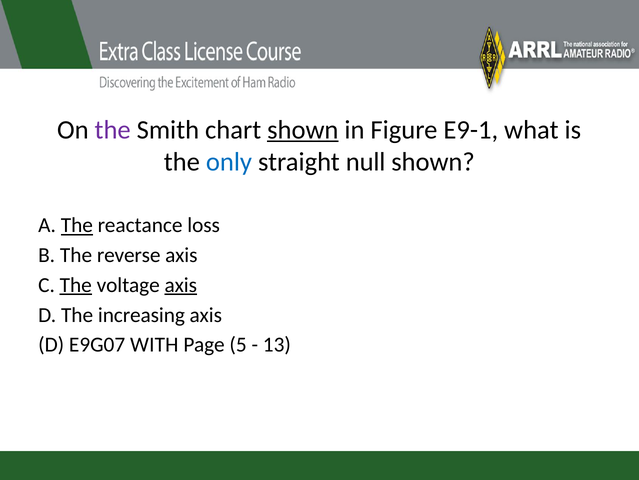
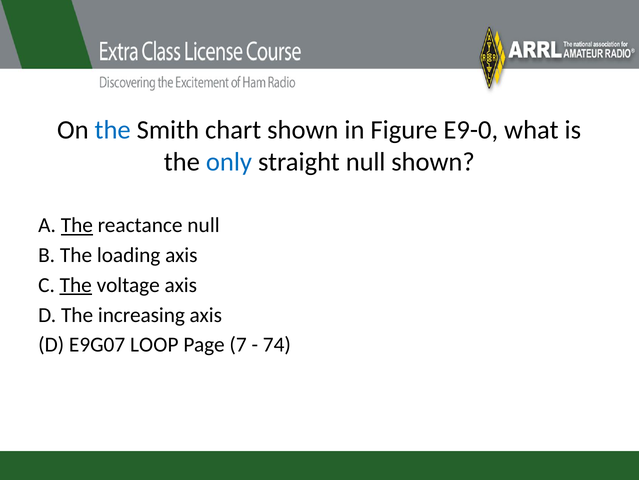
the colour: purple -> blue (113, 130)
shown underline: present -> none (303, 130)
E9-1: E9-1 -> E9-0 (471, 130)
reactance loss: loss -> null (204, 225)
reverse: reverse -> loading (129, 255)
axis underline: present -> none (181, 285)
WITH: WITH -> LOOP (154, 344)
5: 5 -> 7 (238, 344)
13: 13 -> 74 (277, 344)
